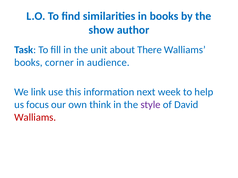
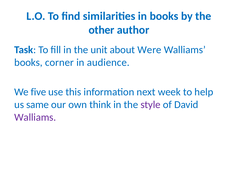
show: show -> other (101, 30)
There: There -> Were (149, 50)
link: link -> five (38, 92)
focus: focus -> same (38, 105)
Walliams colour: red -> purple (35, 118)
